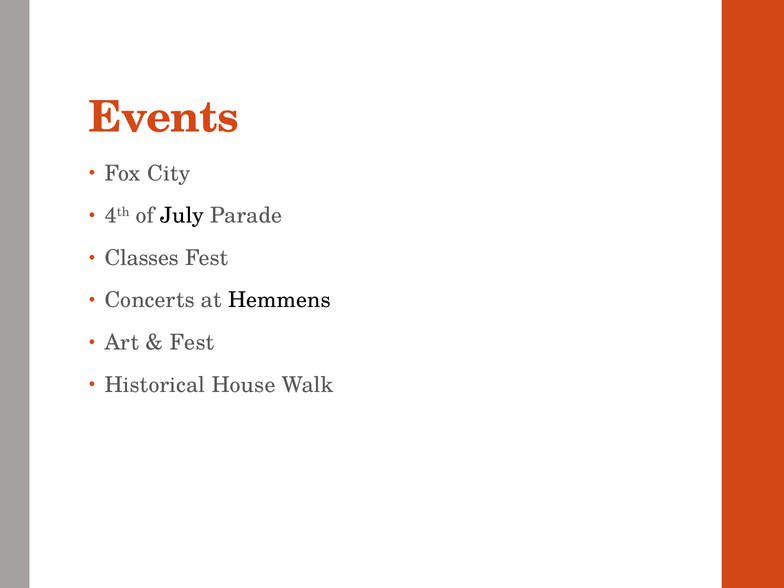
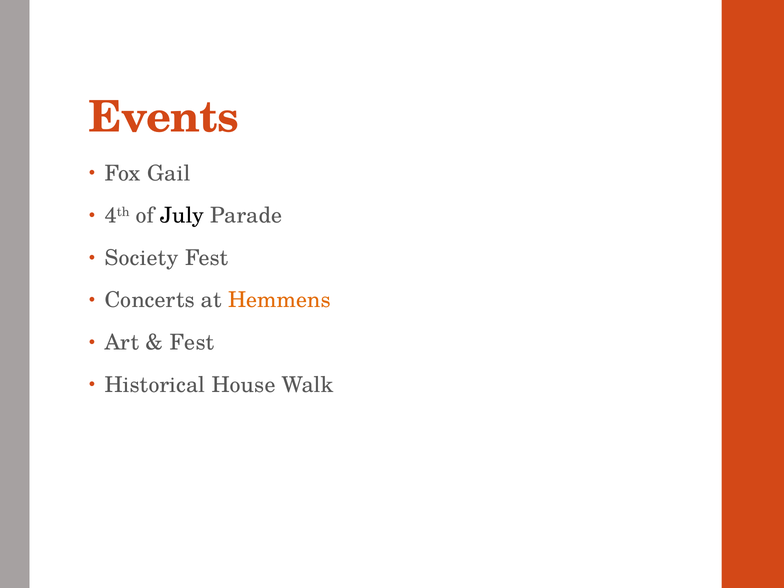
City: City -> Gail (169, 173)
Classes: Classes -> Society (142, 258)
Hemmens colour: black -> orange (279, 300)
